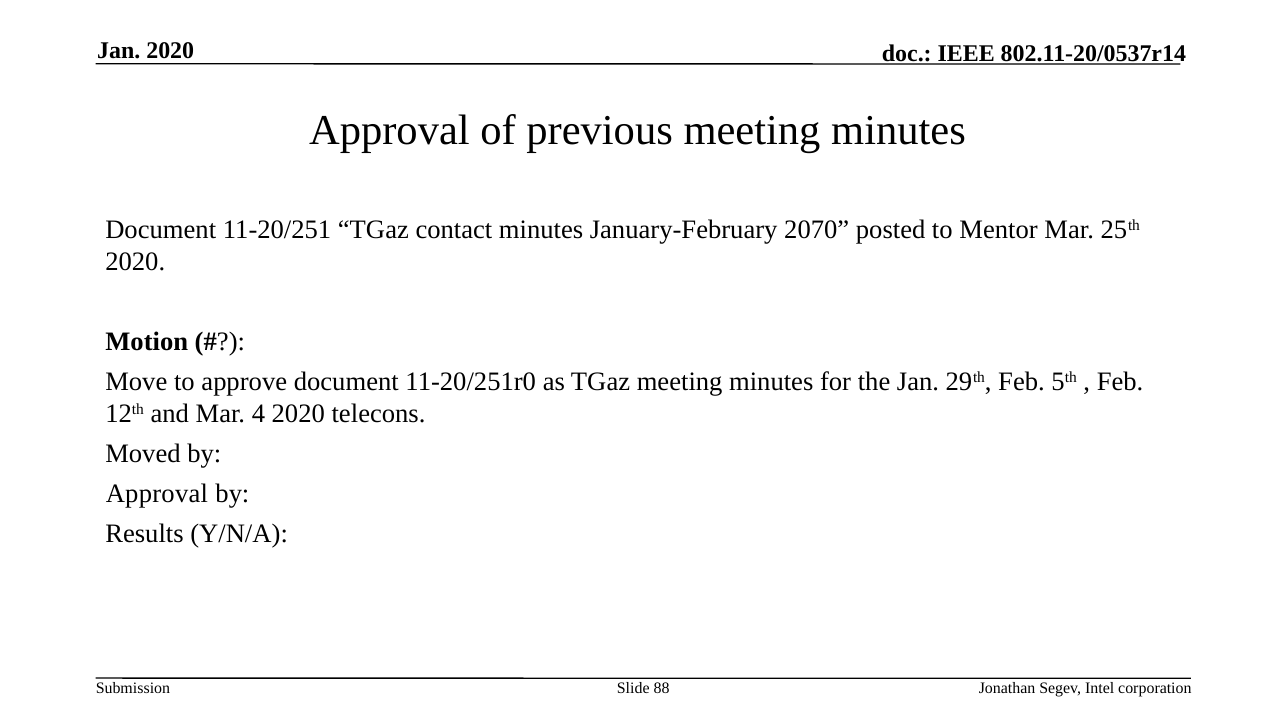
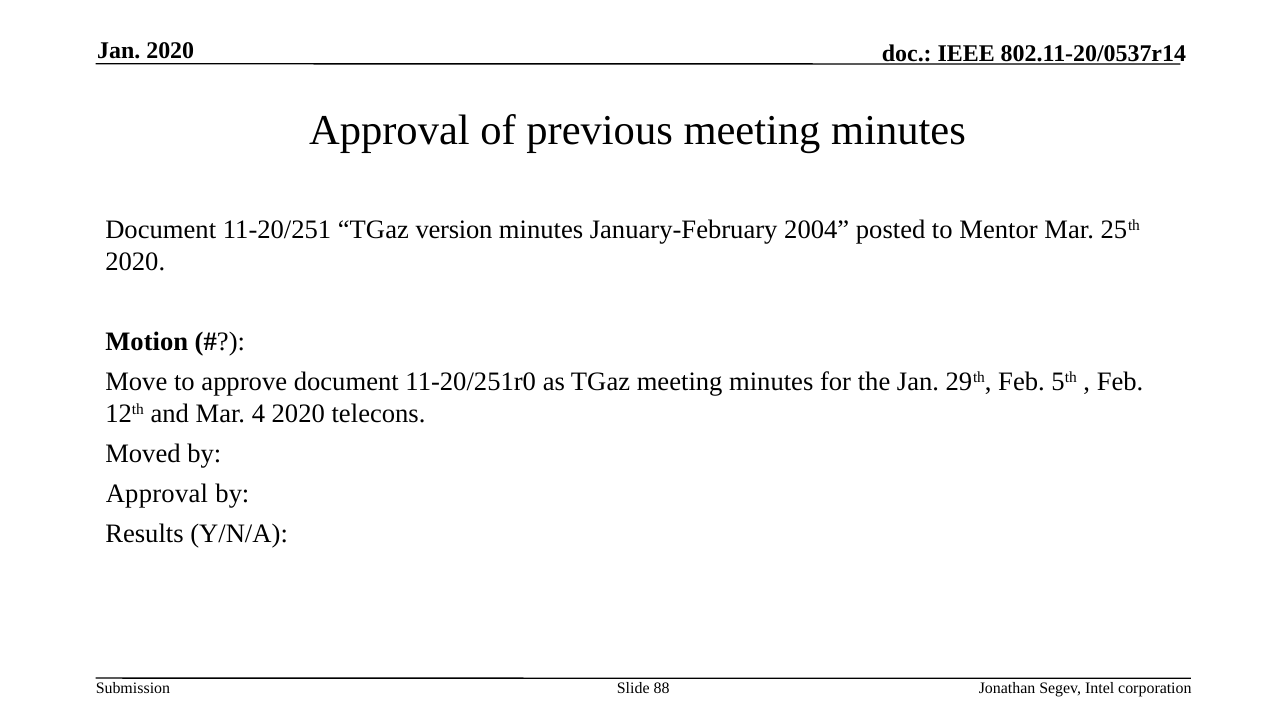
contact: contact -> version (454, 230)
2070: 2070 -> 2004 (817, 230)
